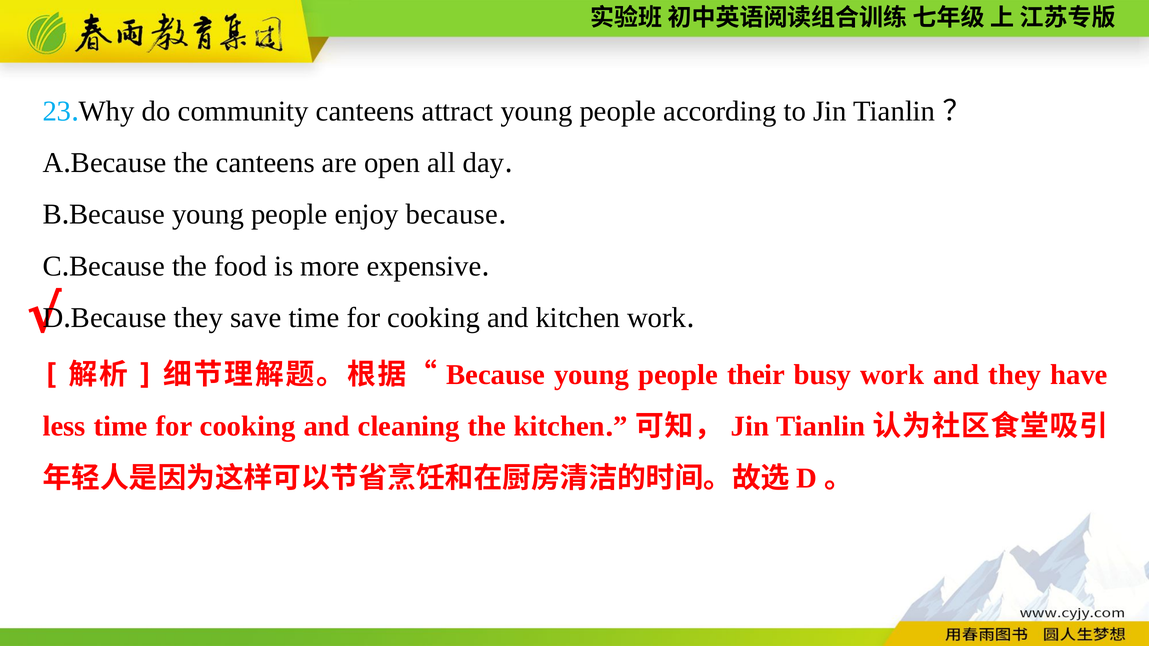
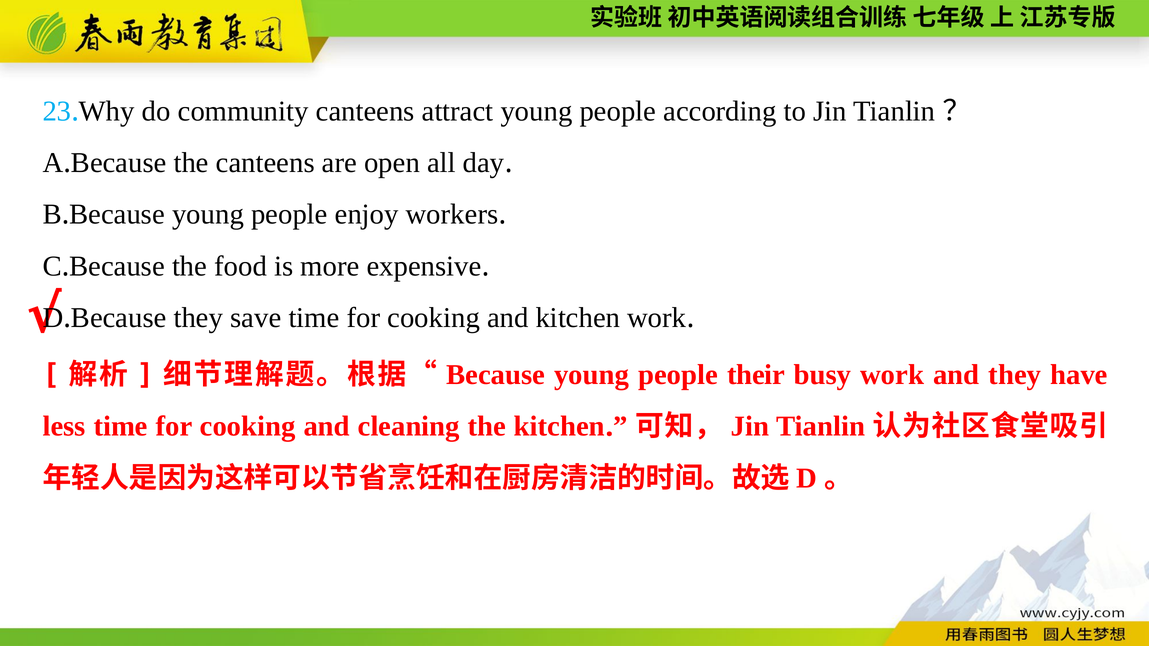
enjoy because: because -> workers (452, 215)
